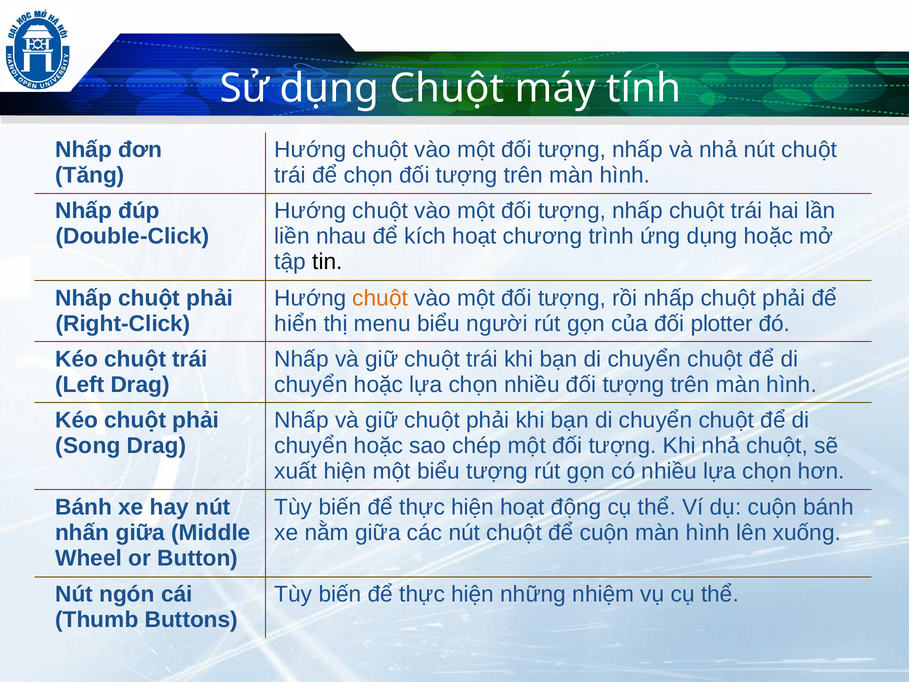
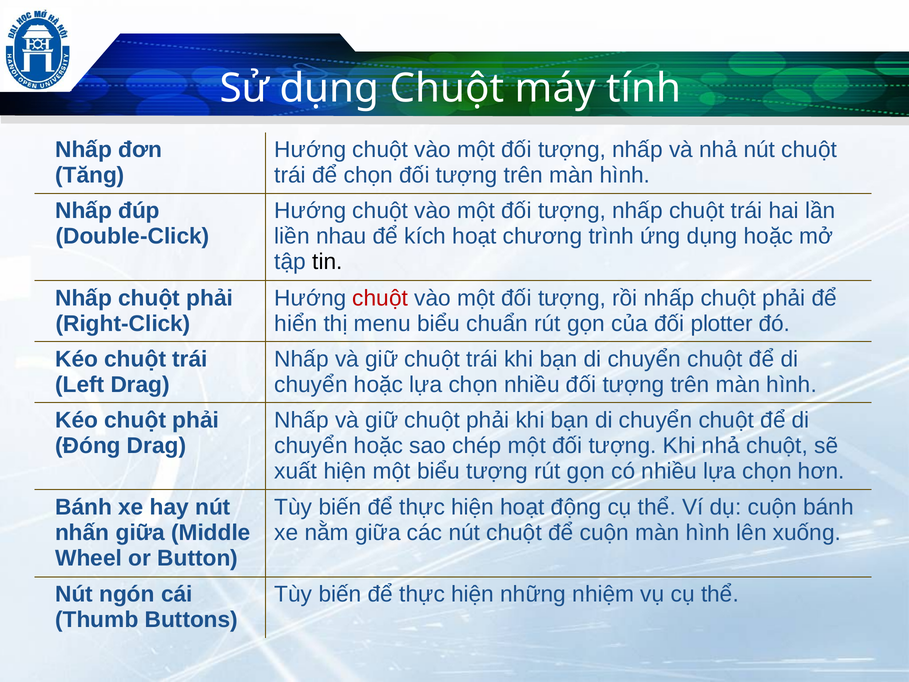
chuột colour: orange -> red (380, 298)
người: người -> chuẩn (497, 323)
Song: Song -> Đóng (88, 445)
